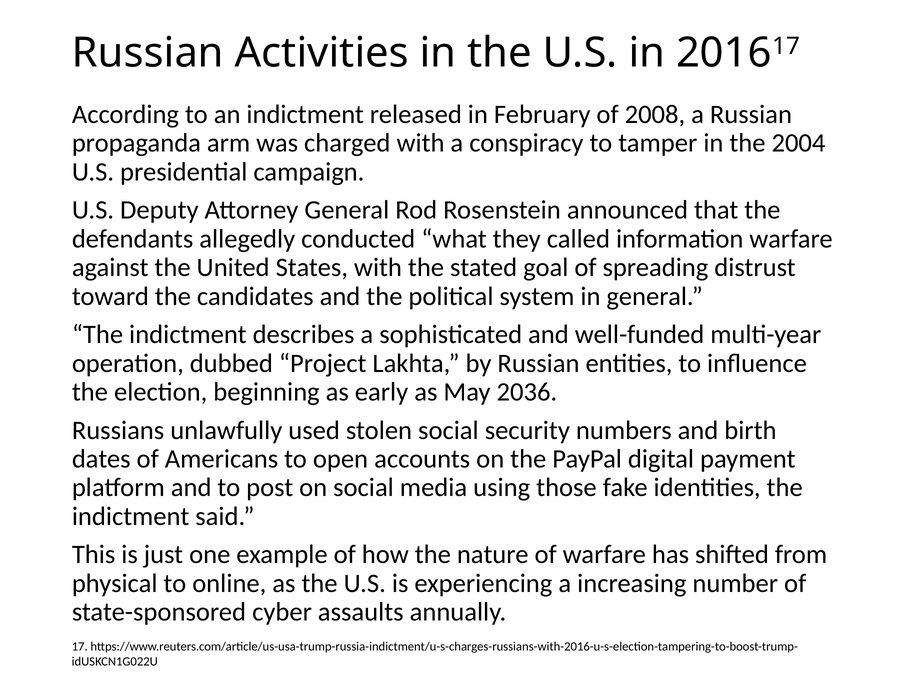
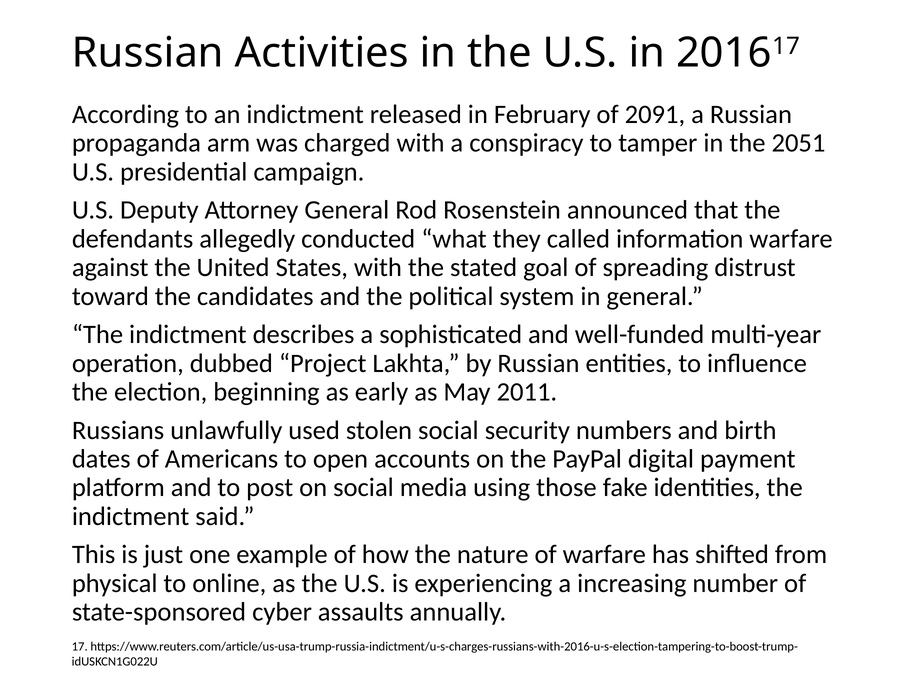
2008: 2008 -> 2091 (655, 115)
2004: 2004 -> 2051 (798, 143)
2036: 2036 -> 2011 (527, 392)
